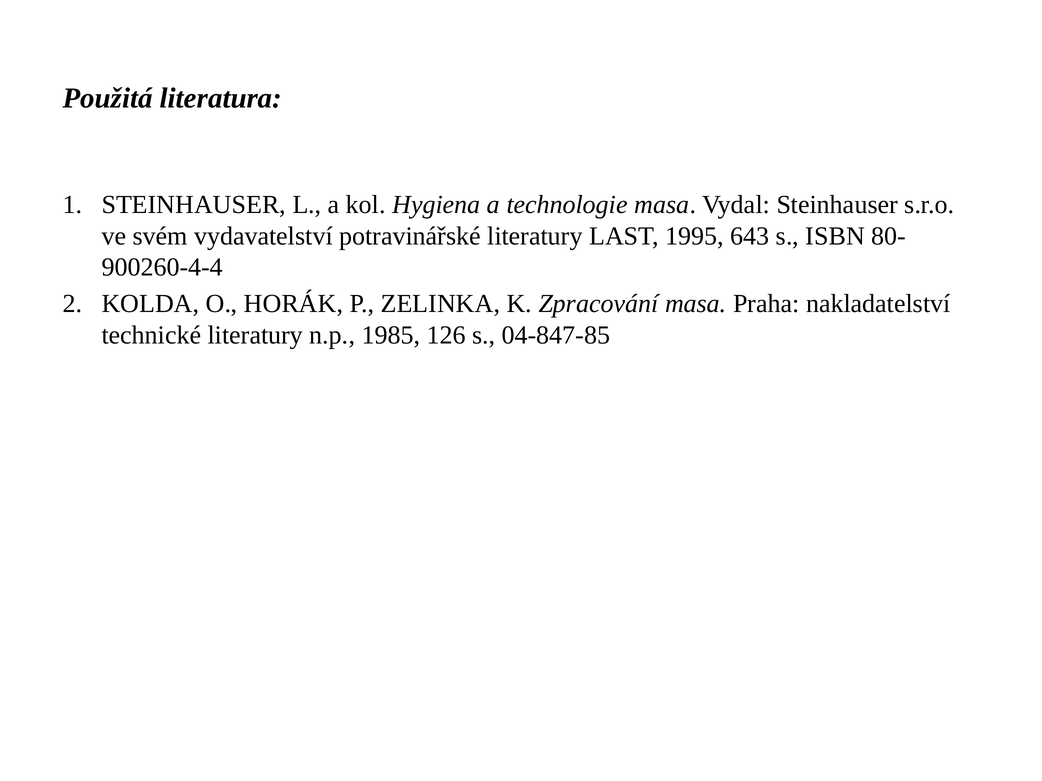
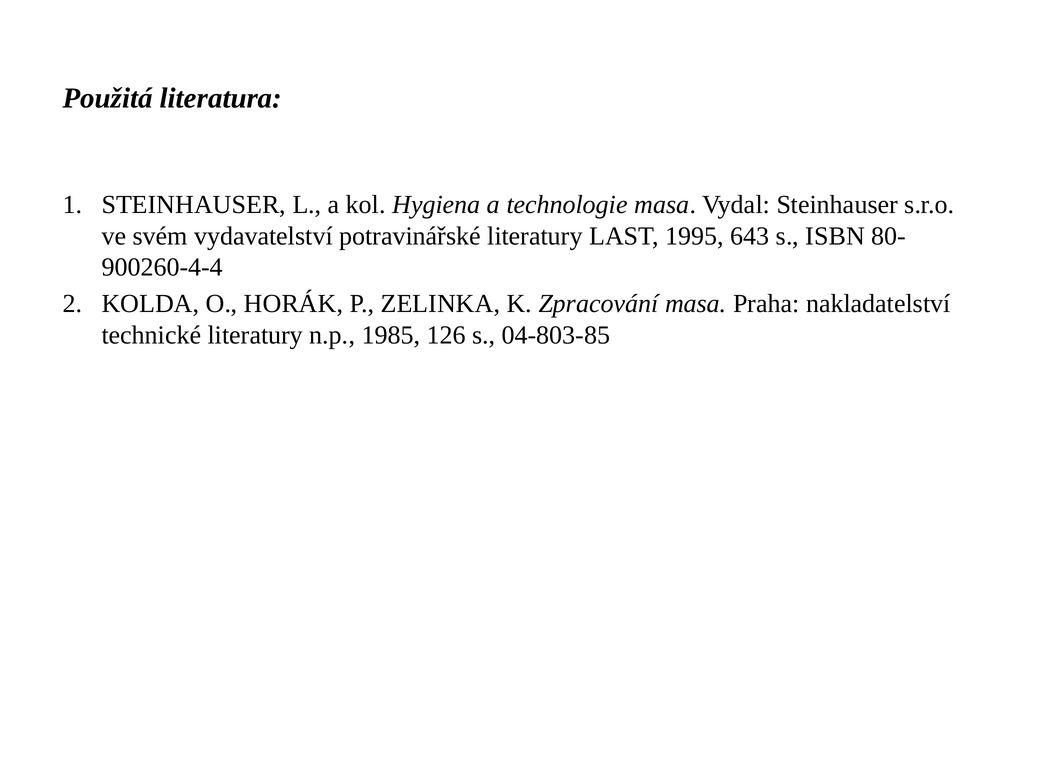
04-847-85: 04-847-85 -> 04-803-85 (556, 335)
